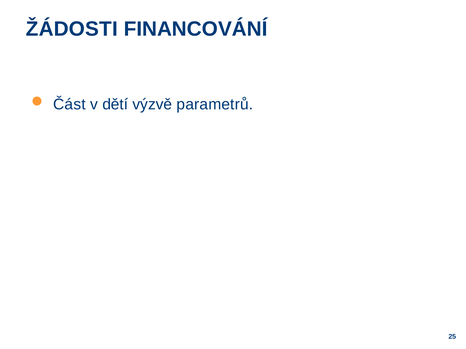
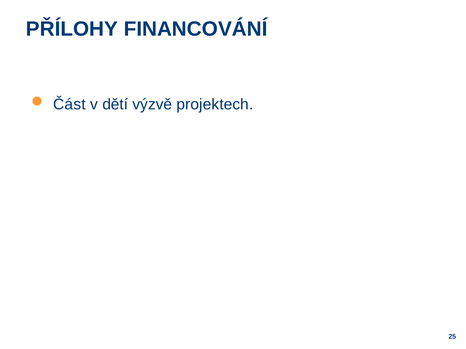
ŽÁDOSTI: ŽÁDOSTI -> PŘÍLOHY (72, 29)
parametrů: parametrů -> projektech (215, 104)
